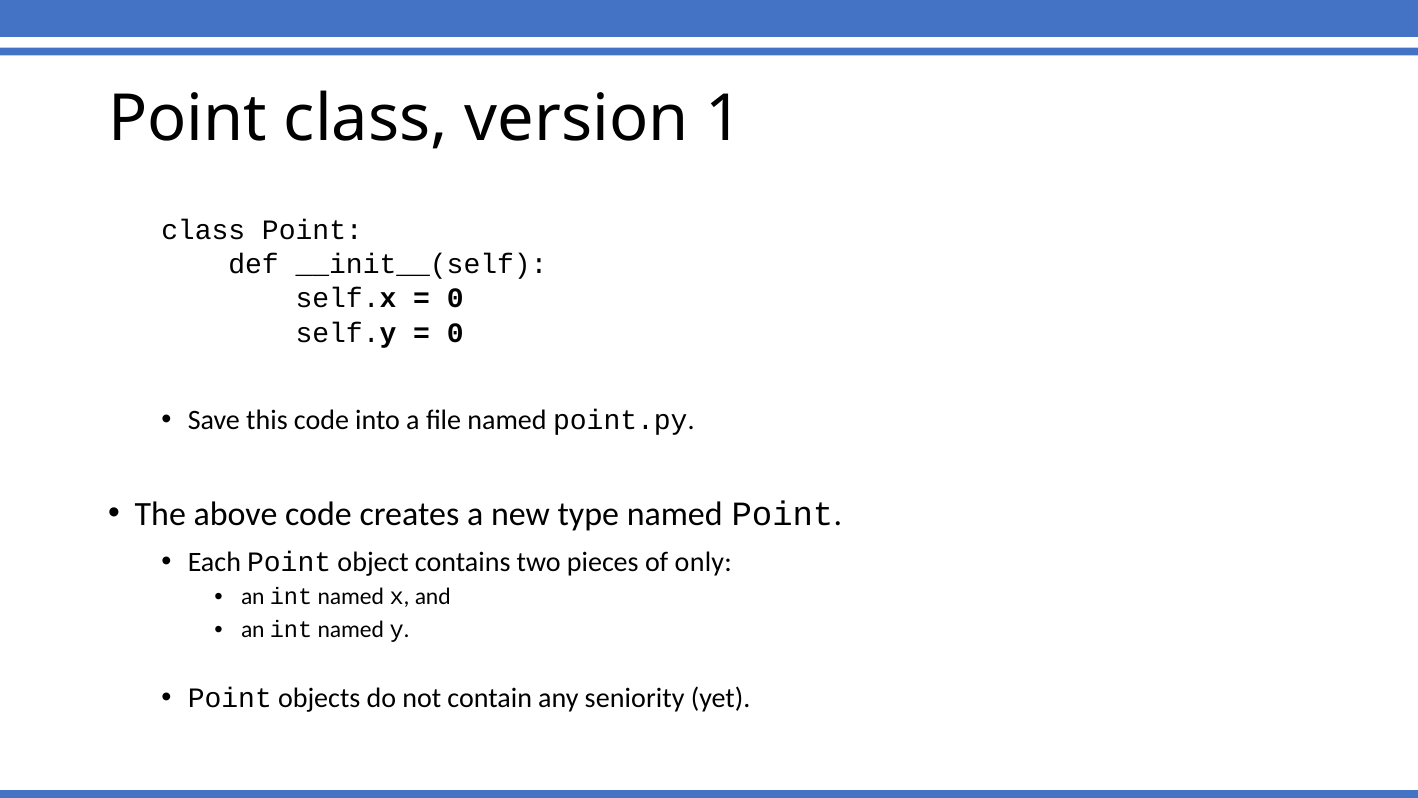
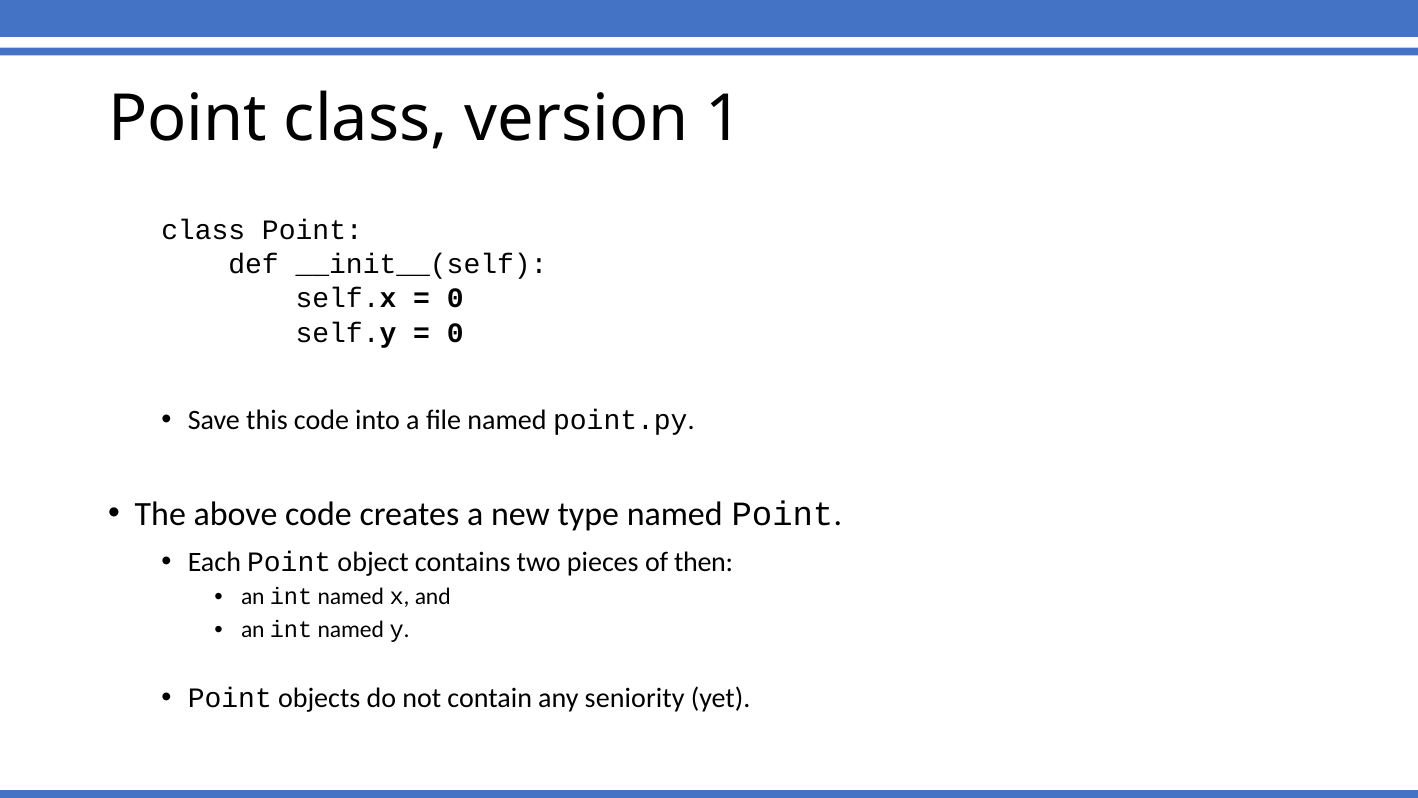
only: only -> then (704, 562)
